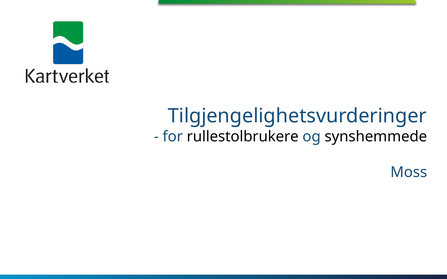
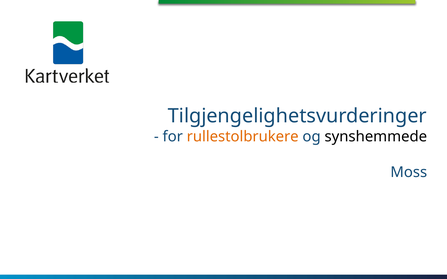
rullestolbrukere colour: black -> orange (243, 137)
